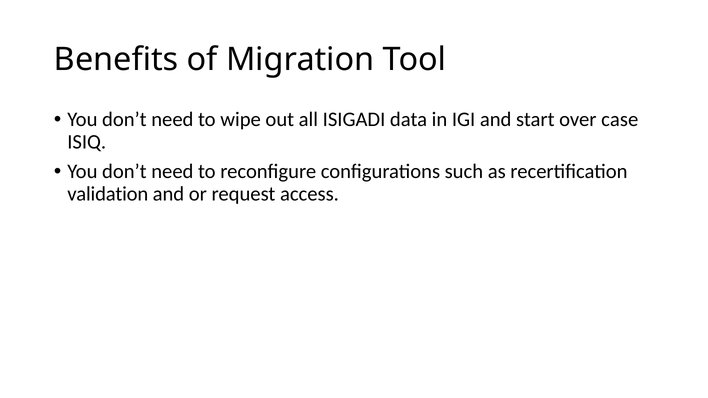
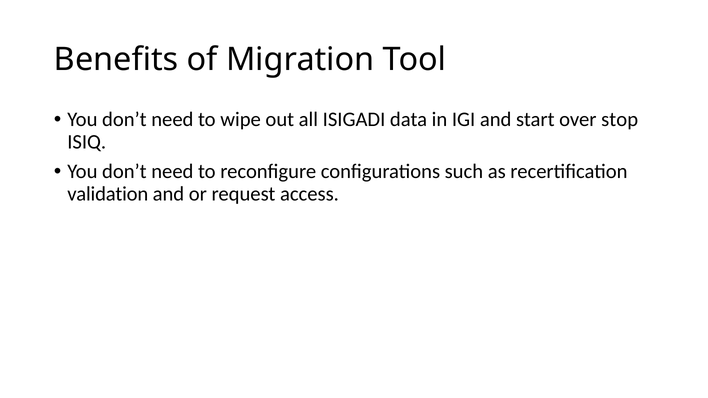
case: case -> stop (620, 120)
